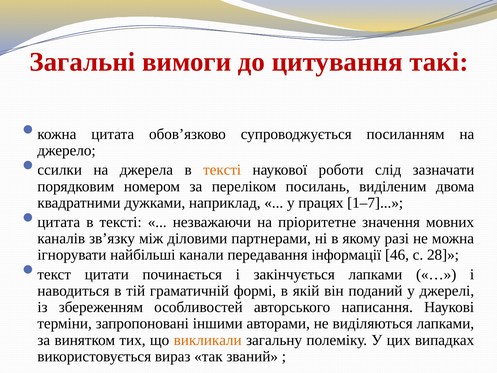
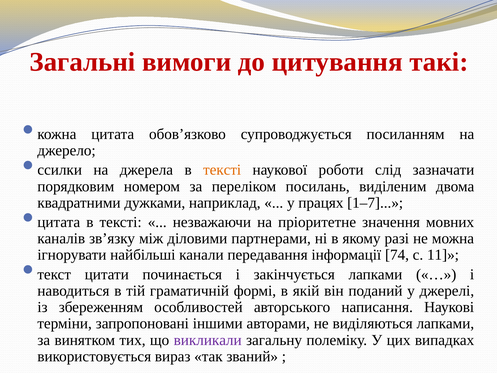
46: 46 -> 74 (397, 255)
28: 28 -> 11 (443, 255)
викликали colour: orange -> purple (208, 340)
